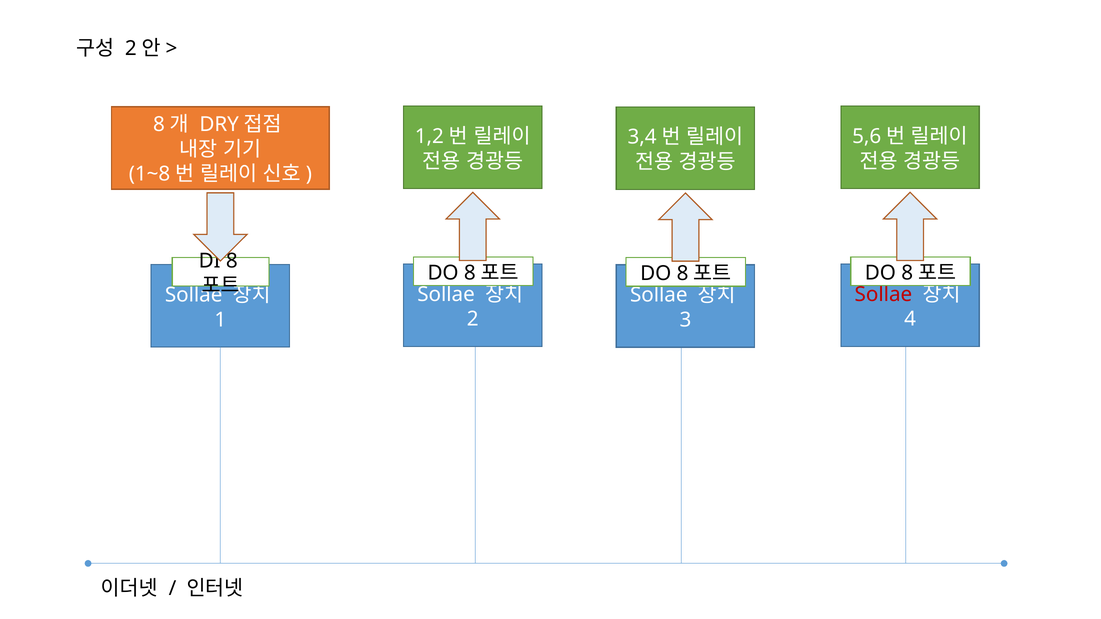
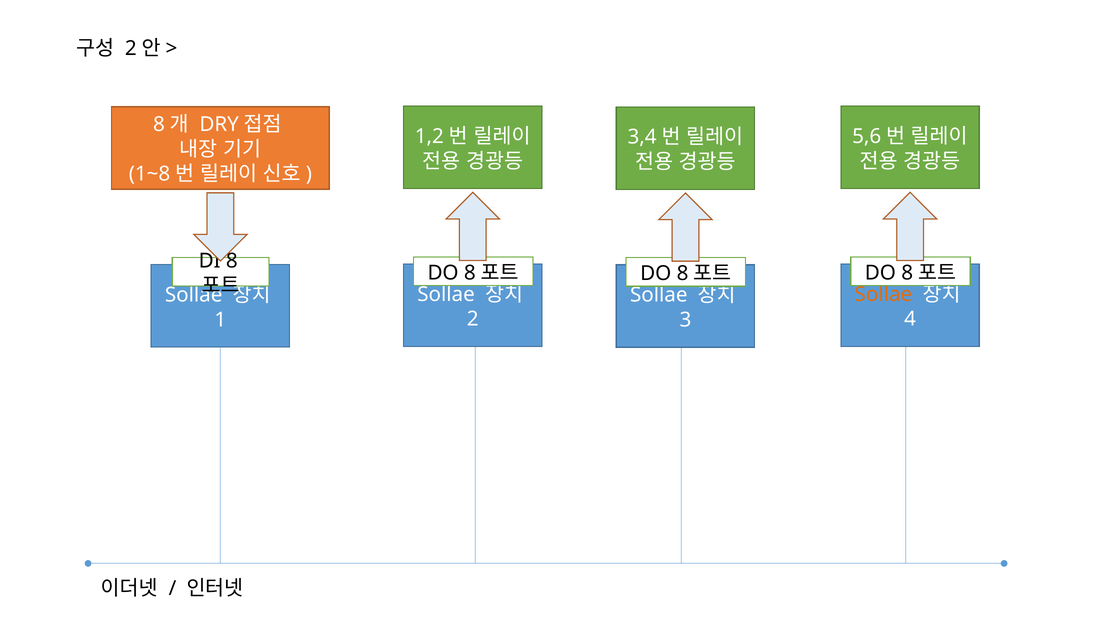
Sollae colour: red -> orange (883, 295)
